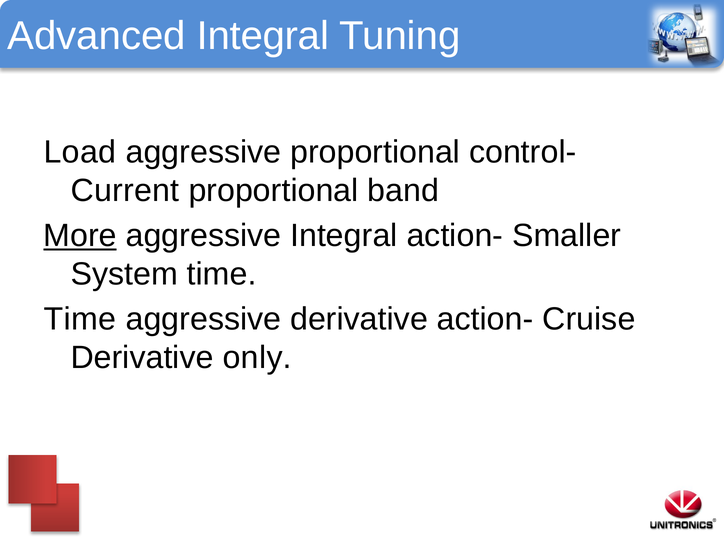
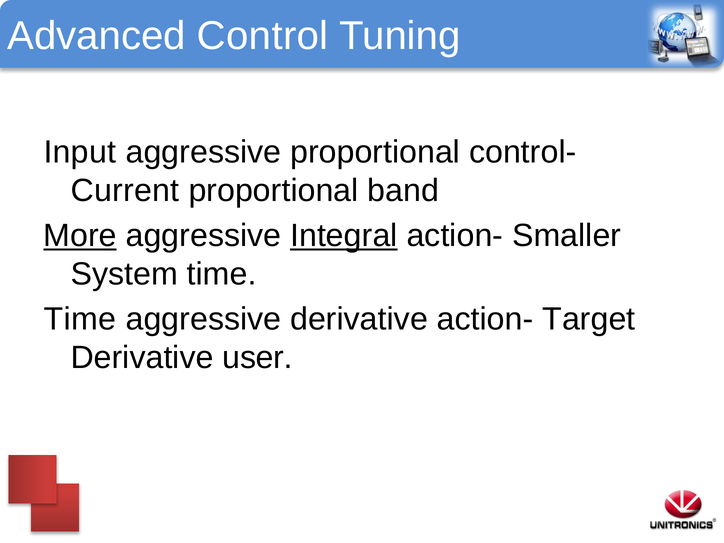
Advanced Integral: Integral -> Control (263, 36)
Load: Load -> Input (80, 152)
Integral underline: none -> present (344, 236)
Cruise: Cruise -> Target (589, 319)
only: only -> user (258, 358)
